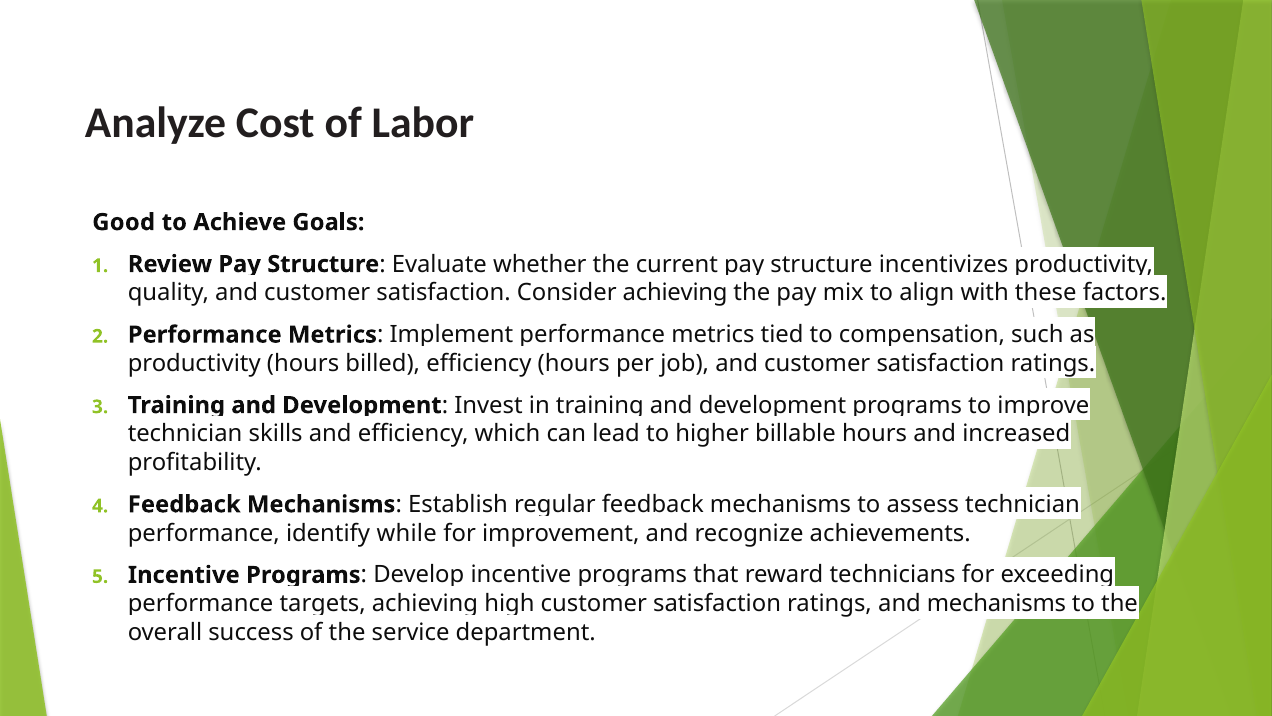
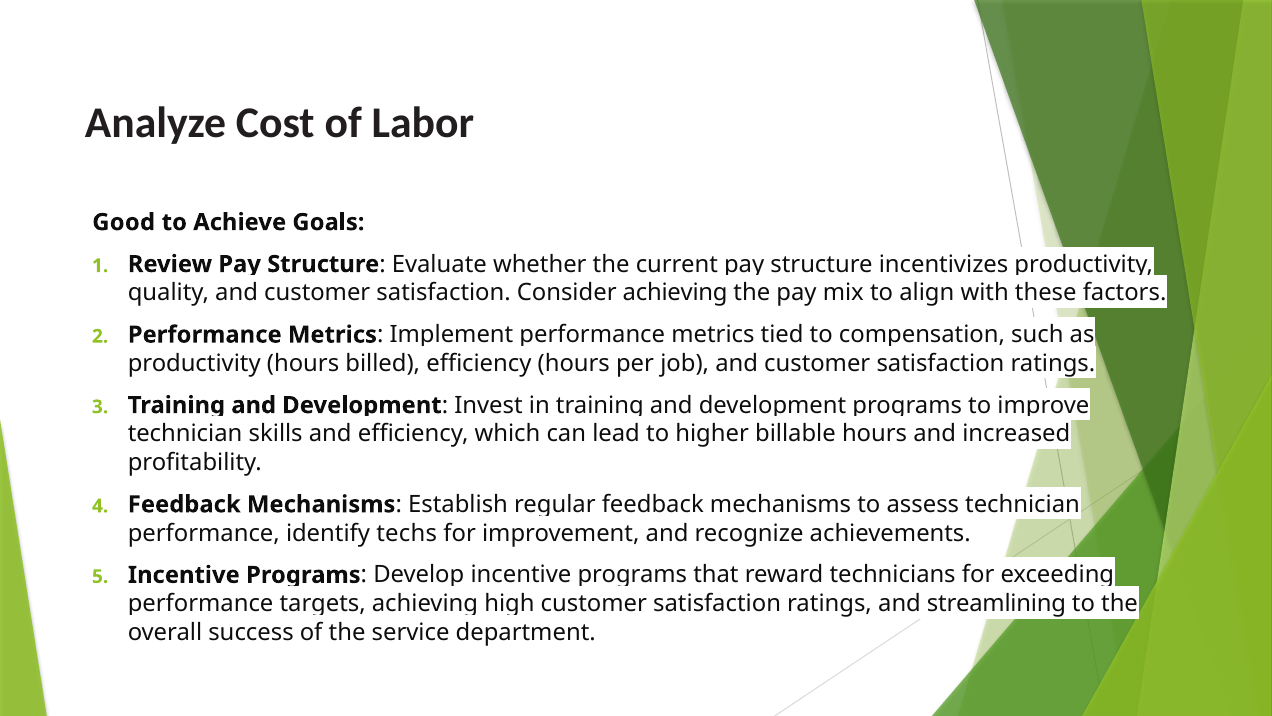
while: while -> techs (407, 533)
and mechanisms: mechanisms -> streamlining (996, 603)
